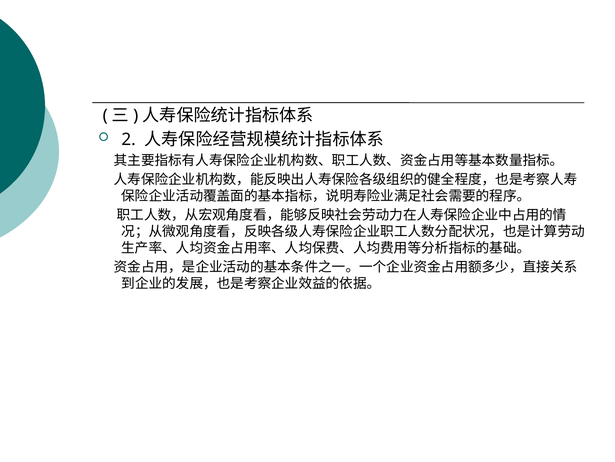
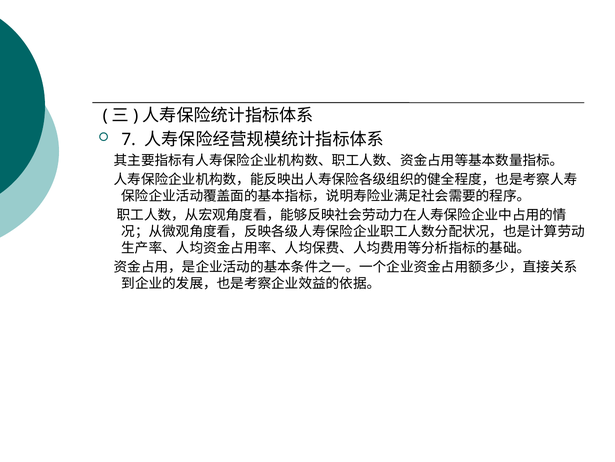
2: 2 -> 7 (129, 139)
